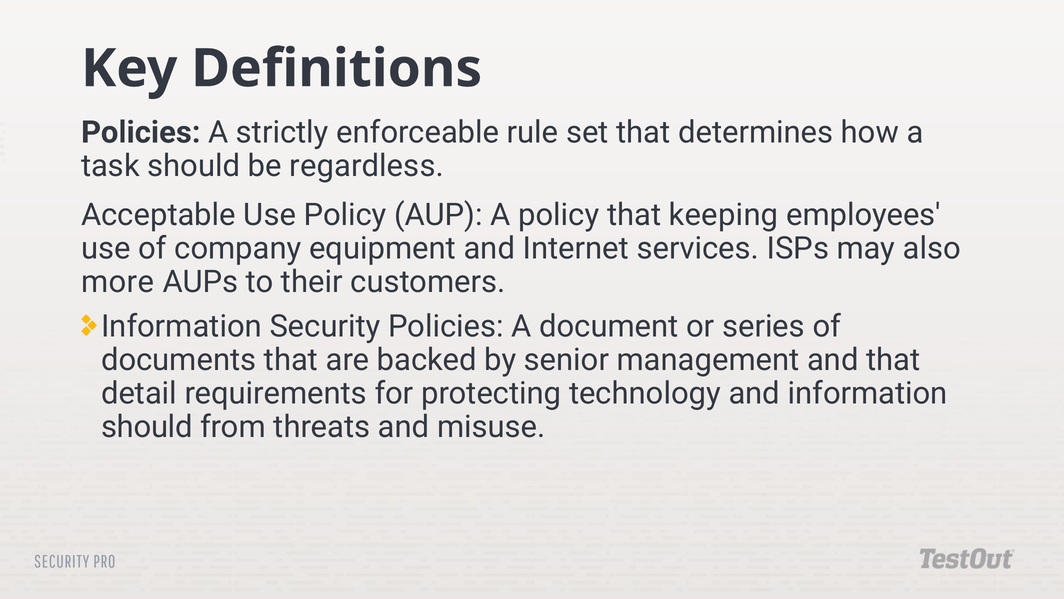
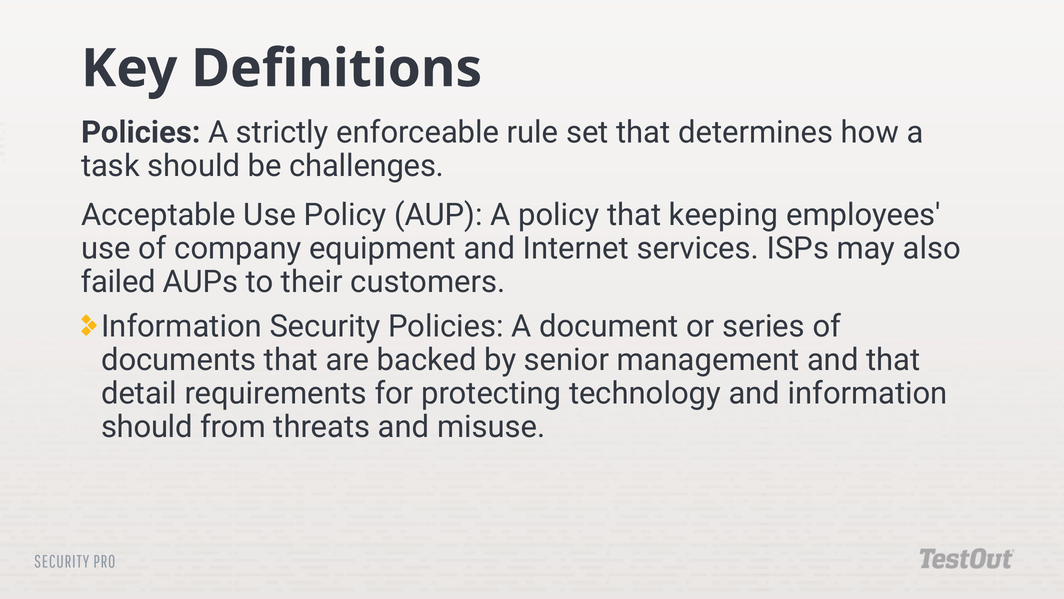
regardless: regardless -> challenges (367, 166)
more: more -> failed (118, 282)
